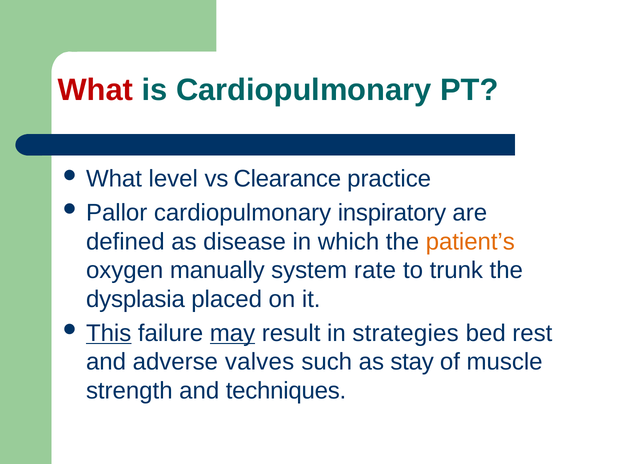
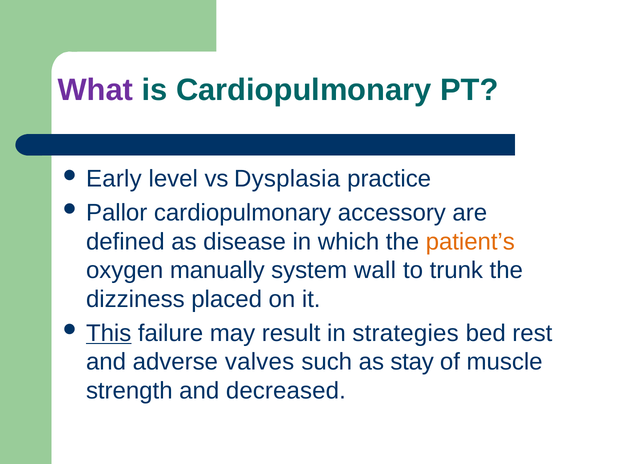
What colour: red -> purple (95, 90)
What: What -> Early (114, 179)
Clearance: Clearance -> Dysplasia (287, 179)
inspiratory: inspiratory -> accessory (392, 213)
rate: rate -> wall (375, 270)
dysplasia: dysplasia -> dizziness (135, 299)
may underline: present -> none (233, 333)
techniques: techniques -> decreased (286, 390)
